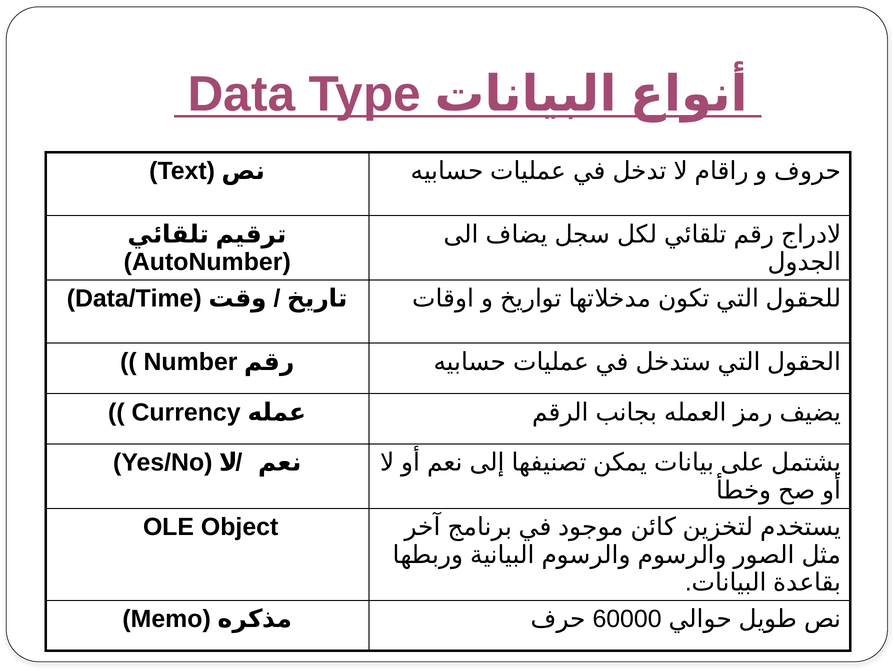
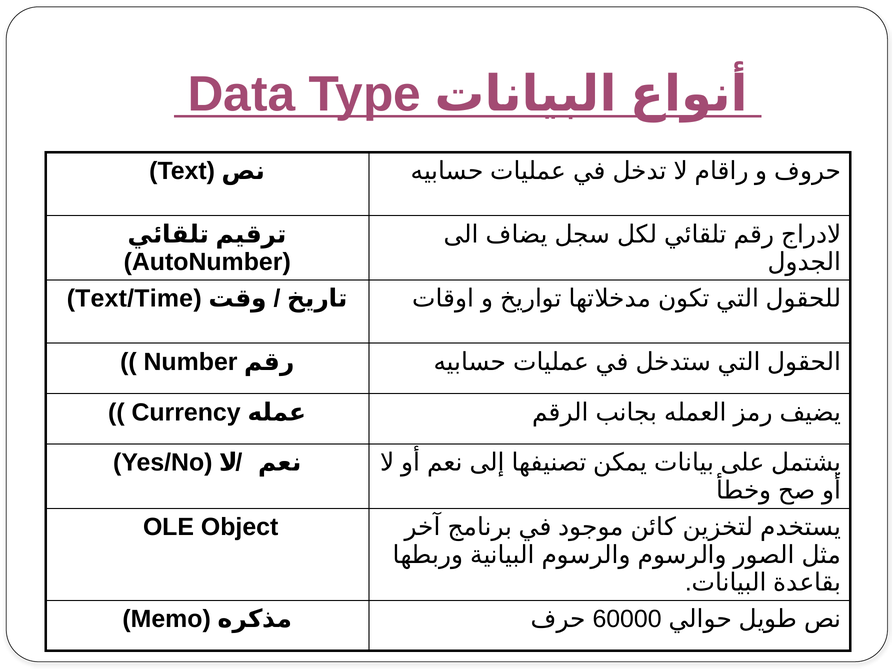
Data/Time: Data/Time -> Text/Time (134, 299)
